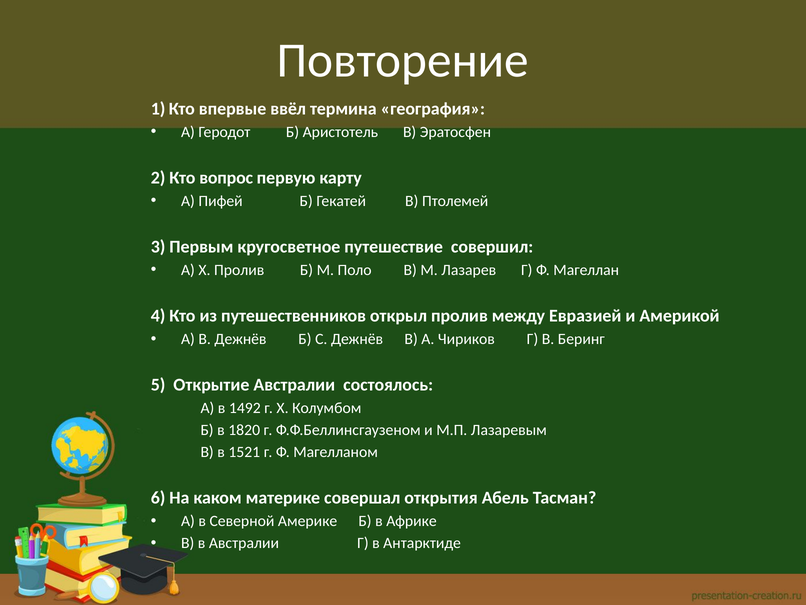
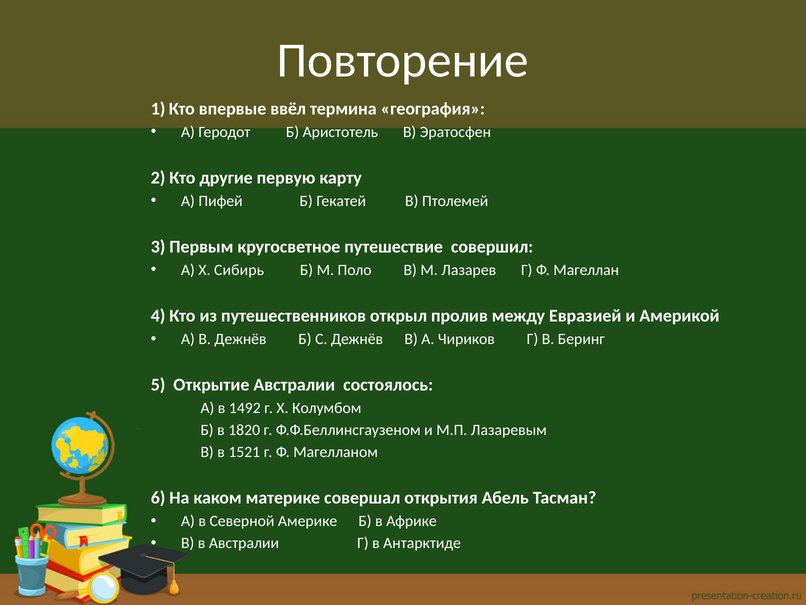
вопрос: вопрос -> другие (226, 178)
Х Пролив: Пролив -> Сибирь (239, 270)
